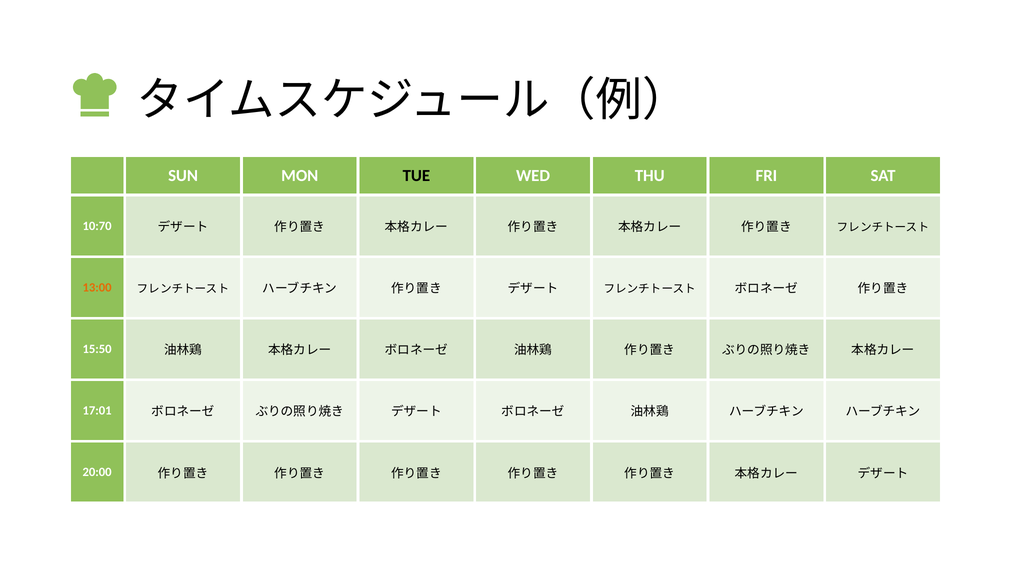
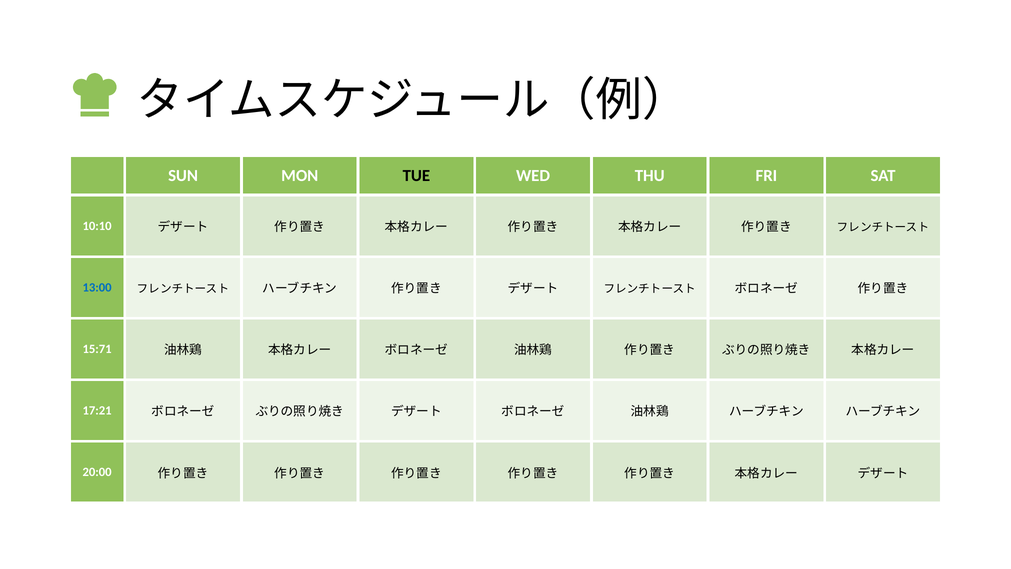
10:70: 10:70 -> 10:10 (97, 226)
13:00 colour: orange -> blue (97, 287)
15:50: 15:50 -> 15:71 (97, 349)
17:01: 17:01 -> 17:21 (97, 410)
